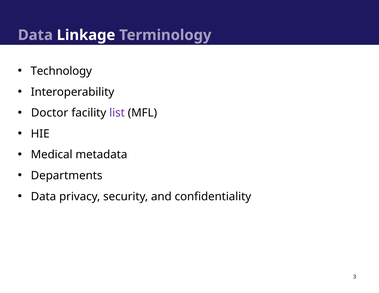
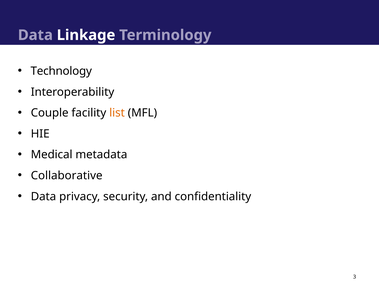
Doctor: Doctor -> Couple (50, 113)
list colour: purple -> orange (117, 113)
Departments: Departments -> Collaborative (67, 176)
